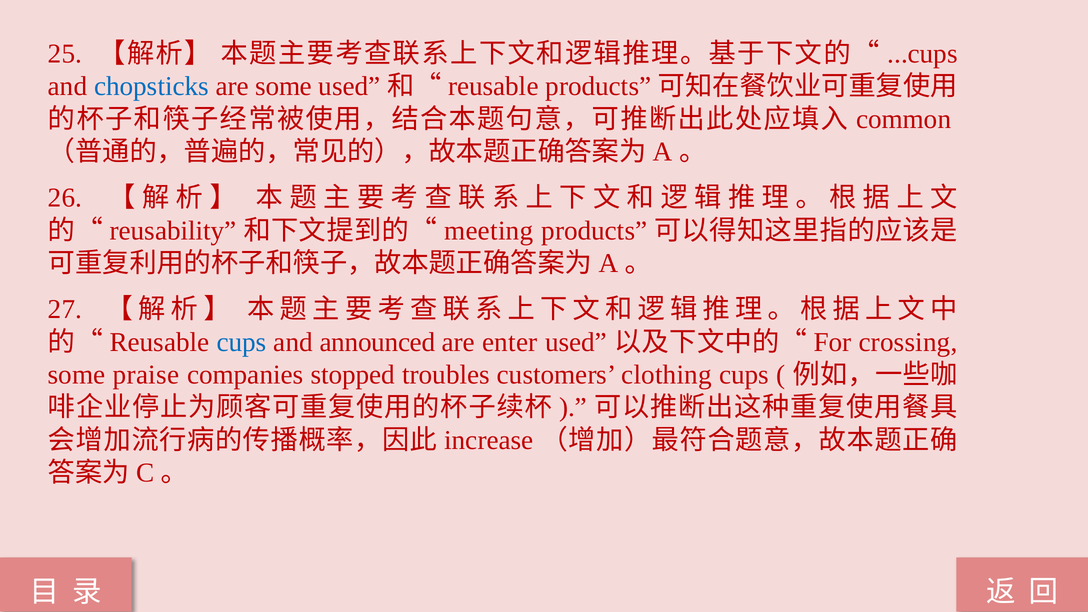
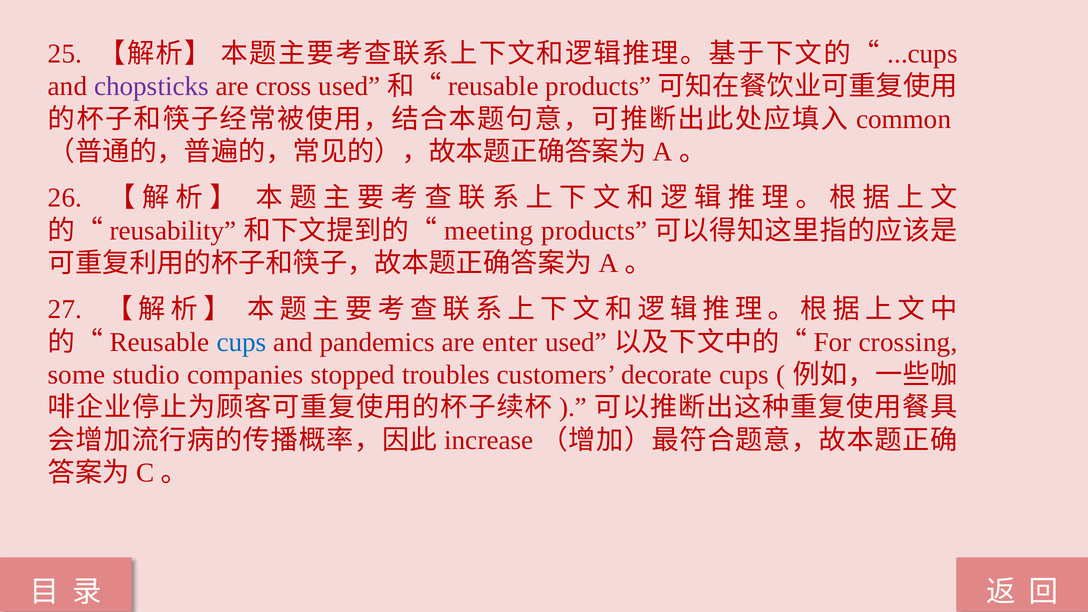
chopsticks colour: blue -> purple (151, 86)
are some: some -> cross (284, 86)
announced: announced -> pandemics (377, 342)
praise: praise -> studio (146, 375)
clothing: clothing -> decorate (667, 375)
